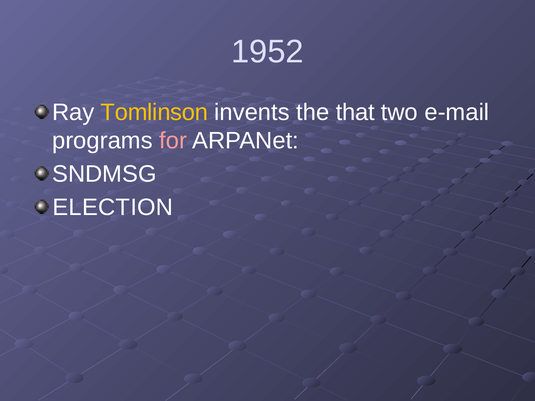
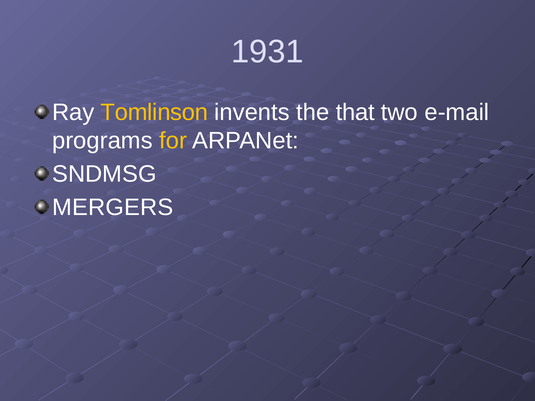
1952: 1952 -> 1931 (267, 52)
for colour: pink -> yellow (173, 141)
ELECTION: ELECTION -> MERGERS (113, 207)
